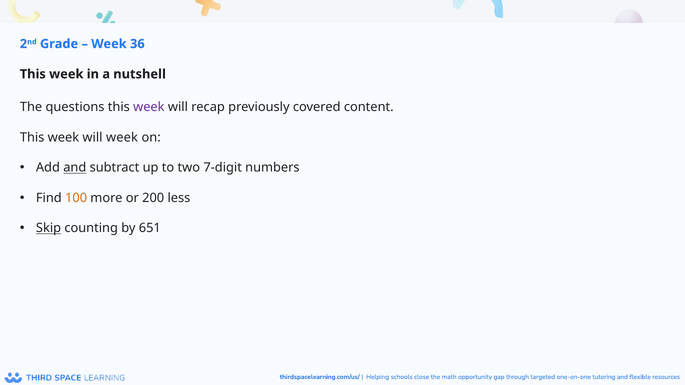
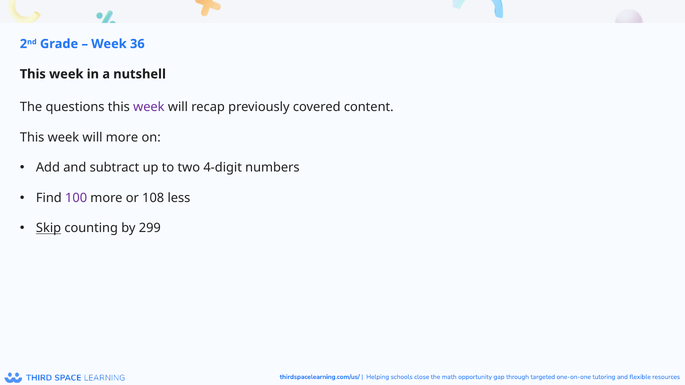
will week: week -> more (122, 138)
and underline: present -> none (75, 168)
7-digit: 7-digit -> 4-digit (223, 168)
100 colour: orange -> purple (76, 198)
200: 200 -> 108 (153, 198)
651: 651 -> 299 (150, 228)
